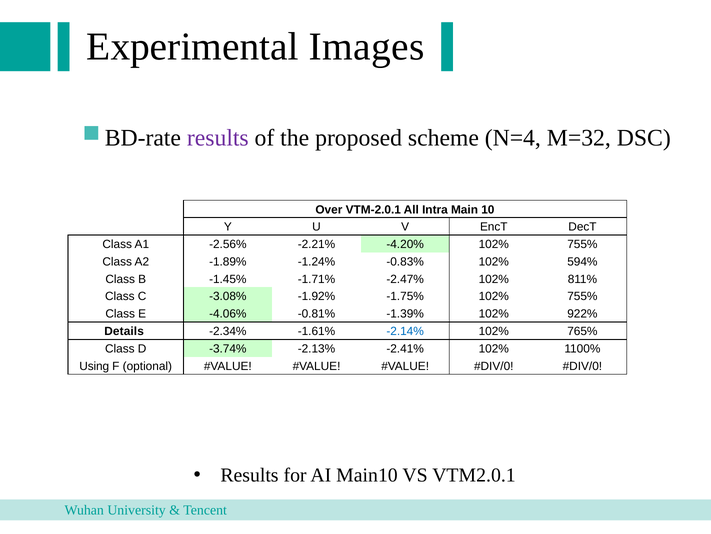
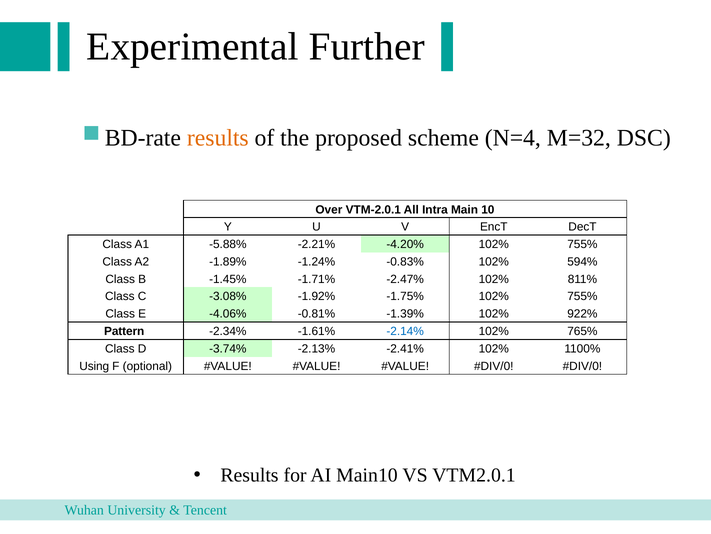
Images: Images -> Further (367, 47)
results colour: purple -> orange (218, 138)
-2.56%: -2.56% -> -5.88% (228, 244)
Details: Details -> Pattern (124, 331)
